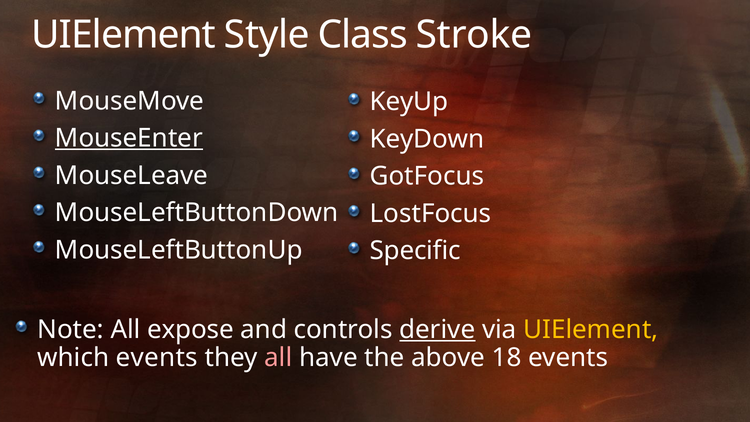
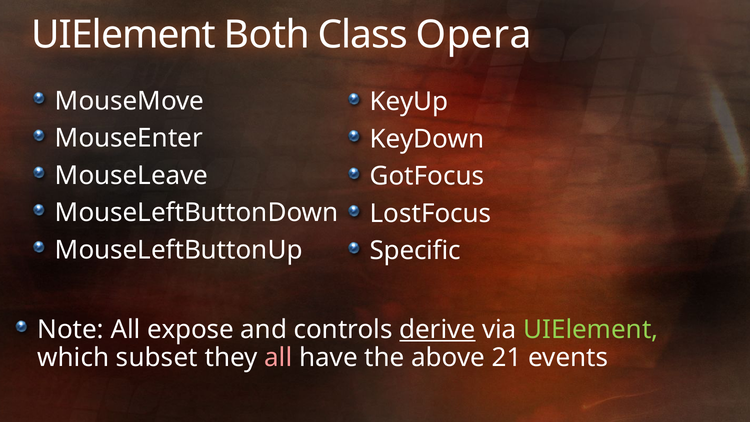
Style: Style -> Both (267, 35)
Stroke: Stroke -> Opera (474, 35)
MouseEnter underline: present -> none (129, 138)
UIElement colour: yellow -> light green (591, 329)
which events: events -> subset (157, 358)
18: 18 -> 21 (507, 358)
